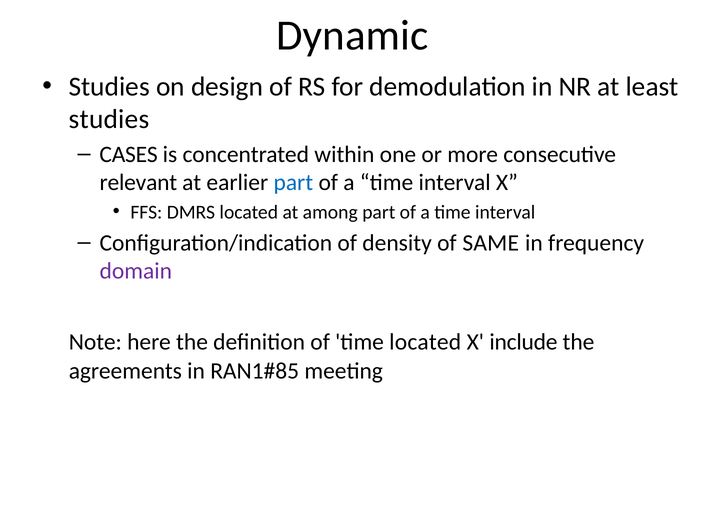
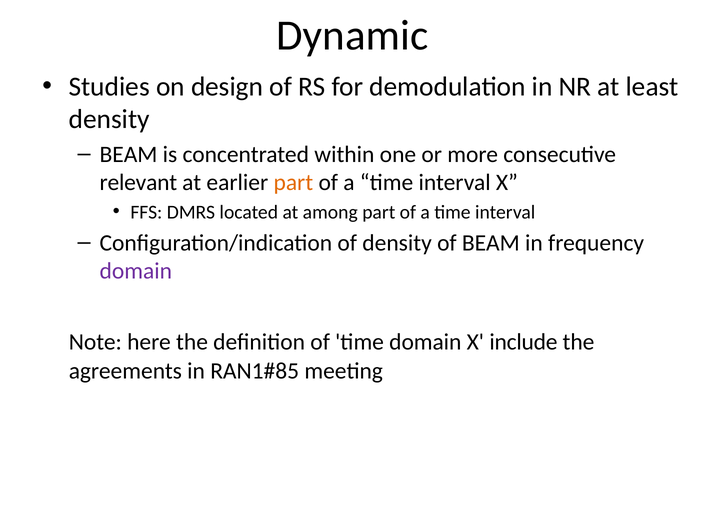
studies: studies -> density (109, 119)
CASES: CASES -> BEAM (128, 154)
part colour: blue -> orange (293, 182)
of SAME: SAME -> BEAM (491, 243)
time located: located -> domain (425, 342)
